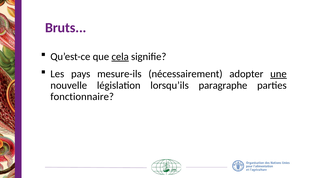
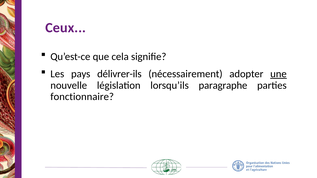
Bruts: Bruts -> Ceux (66, 28)
cela underline: present -> none (120, 57)
mesure-ils: mesure-ils -> délivrer-ils (119, 74)
